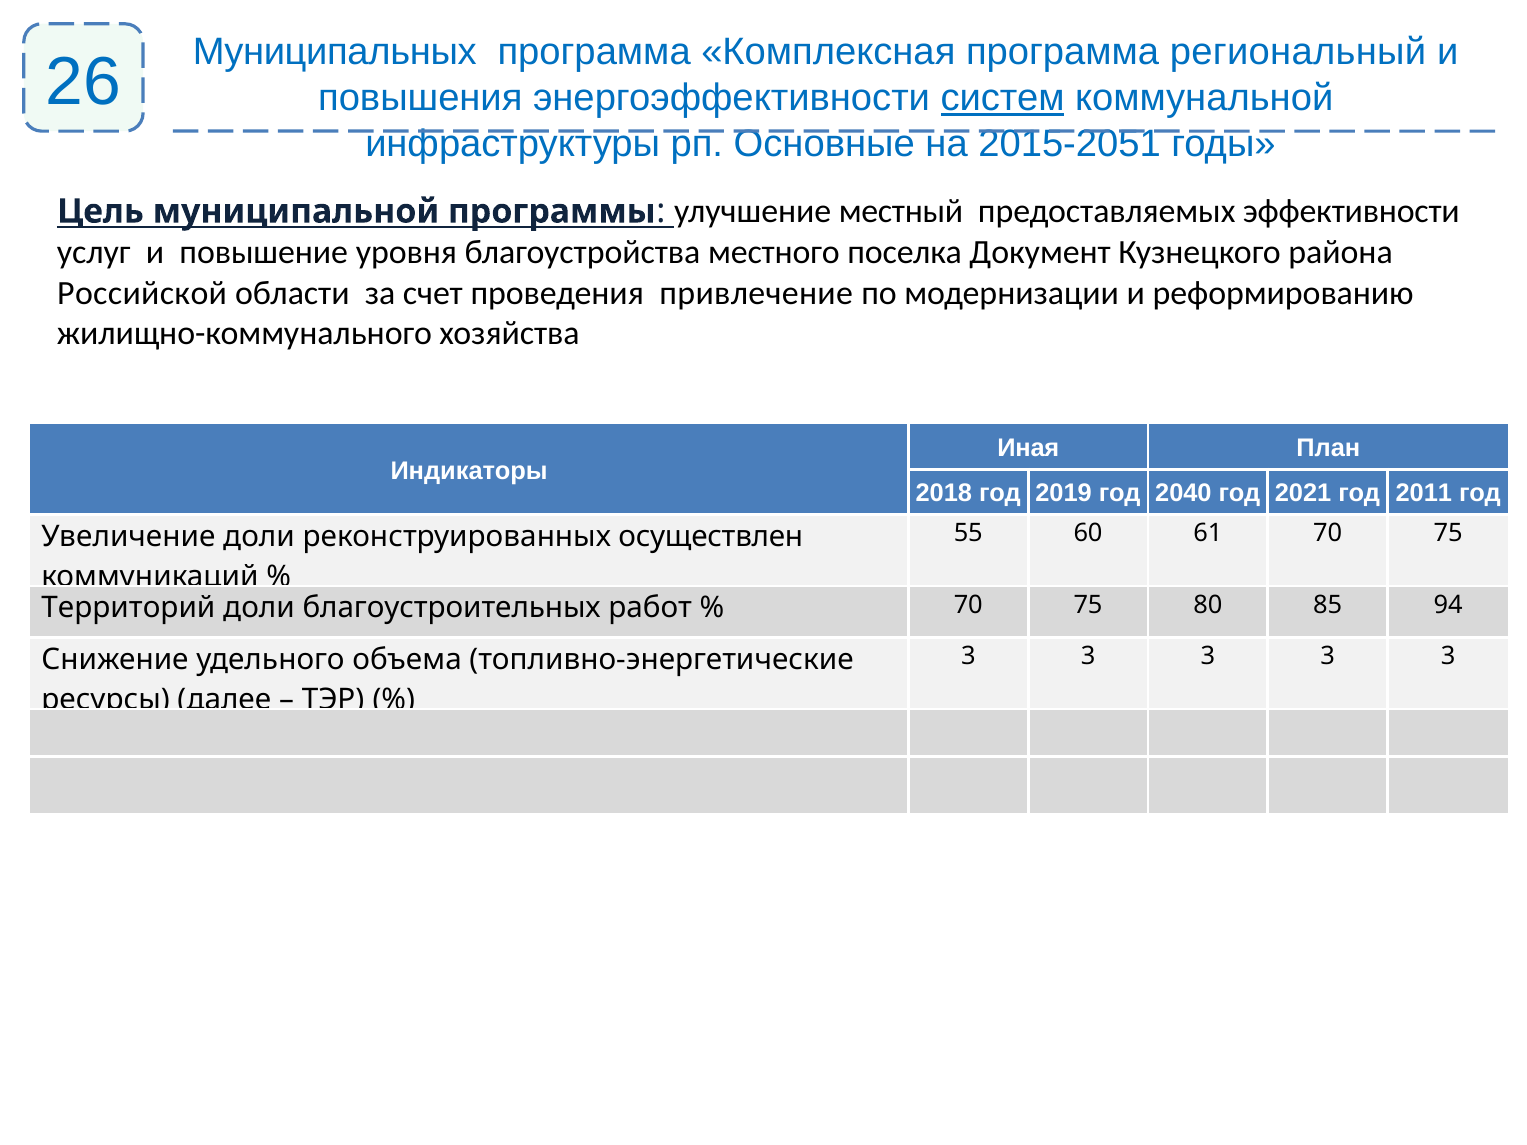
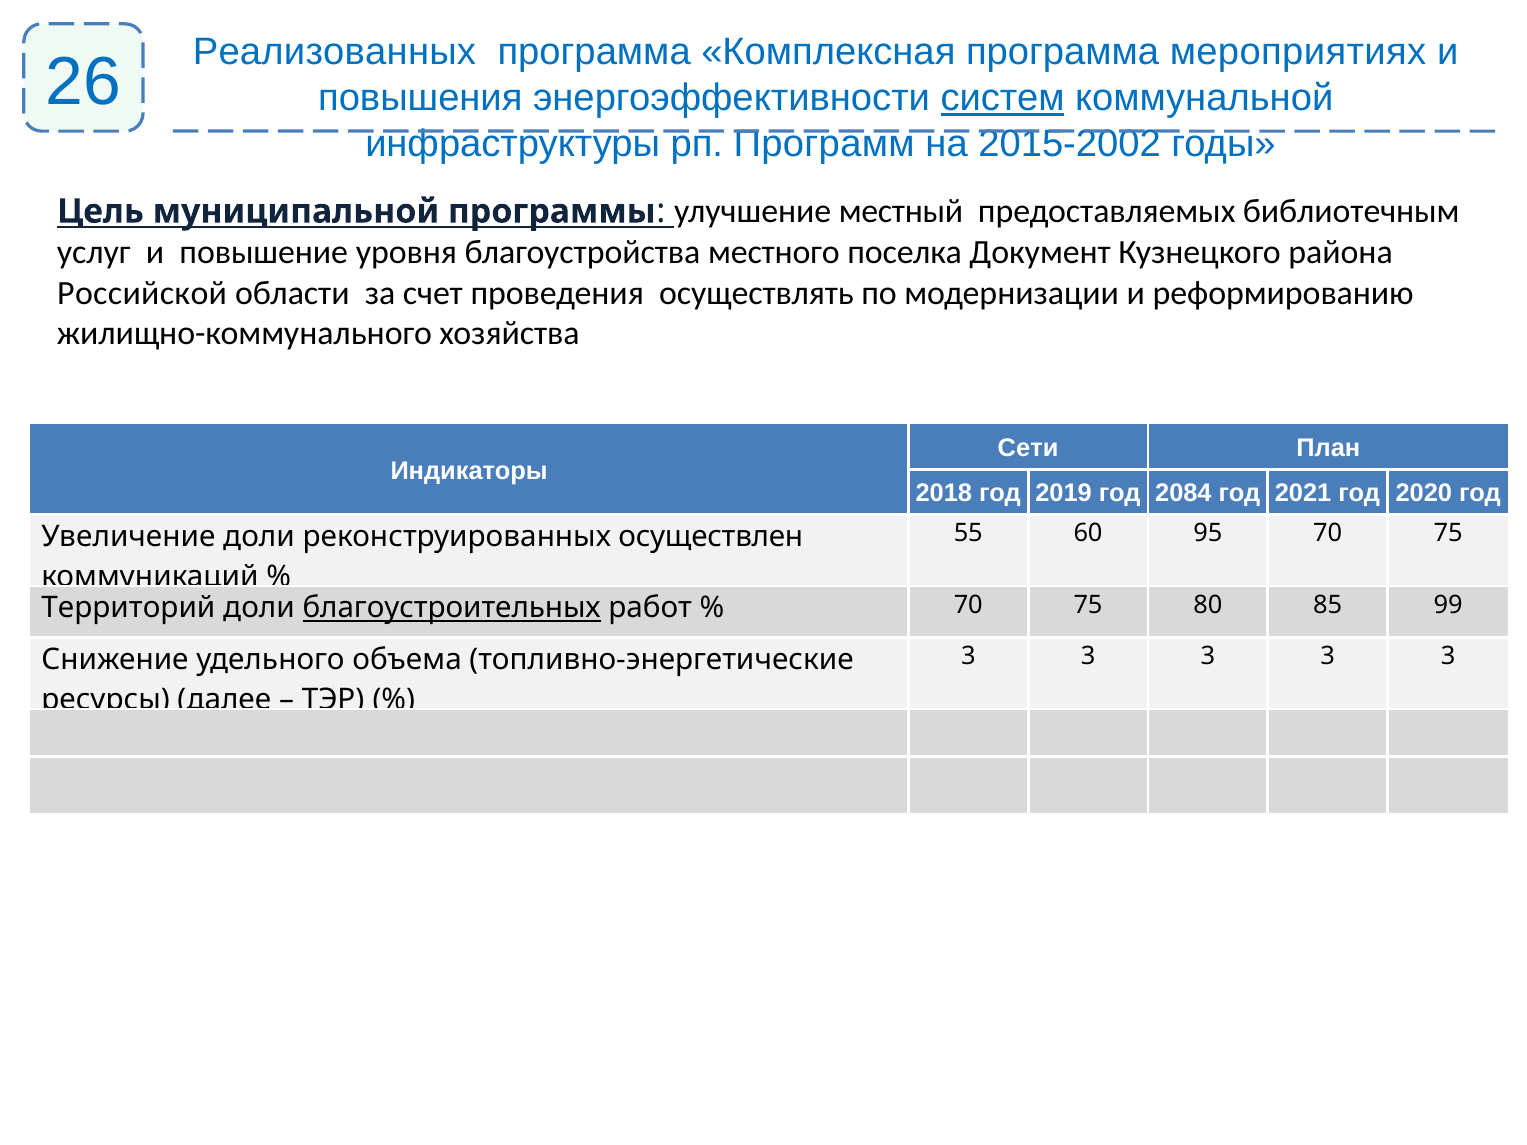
Муниципальных: Муниципальных -> Реализованных (334, 52)
региональный: региональный -> мероприятиях (1298, 52)
Основные: Основные -> Программ (824, 144)
2015-2051: 2015-2051 -> 2015-2002 (1070, 144)
эффективности: эффективности -> библиотечным (1351, 211)
привлечение: привлечение -> осуществлять (756, 293)
Иная: Иная -> Сети (1028, 448)
2040: 2040 -> 2084 (1183, 493)
2011: 2011 -> 2020 (1424, 493)
61: 61 -> 95 (1208, 534)
благоустроительных underline: none -> present (452, 608)
94: 94 -> 99 (1448, 605)
